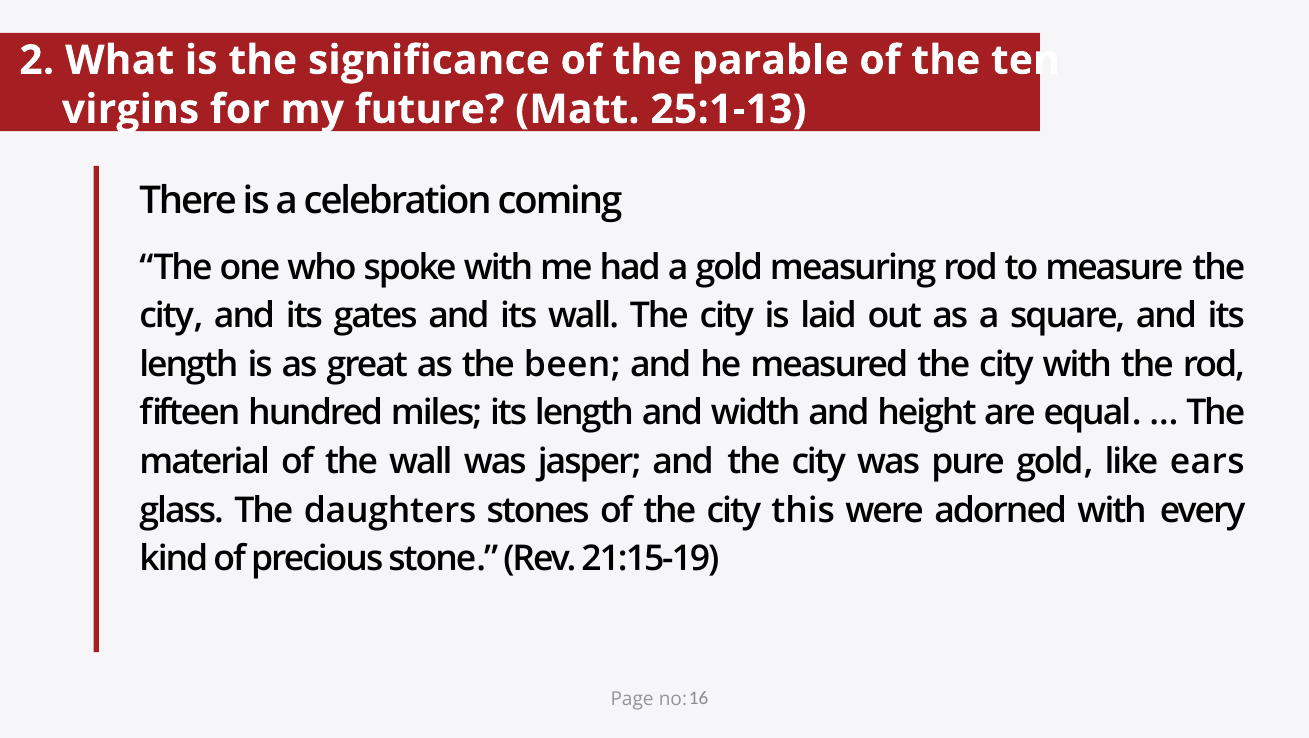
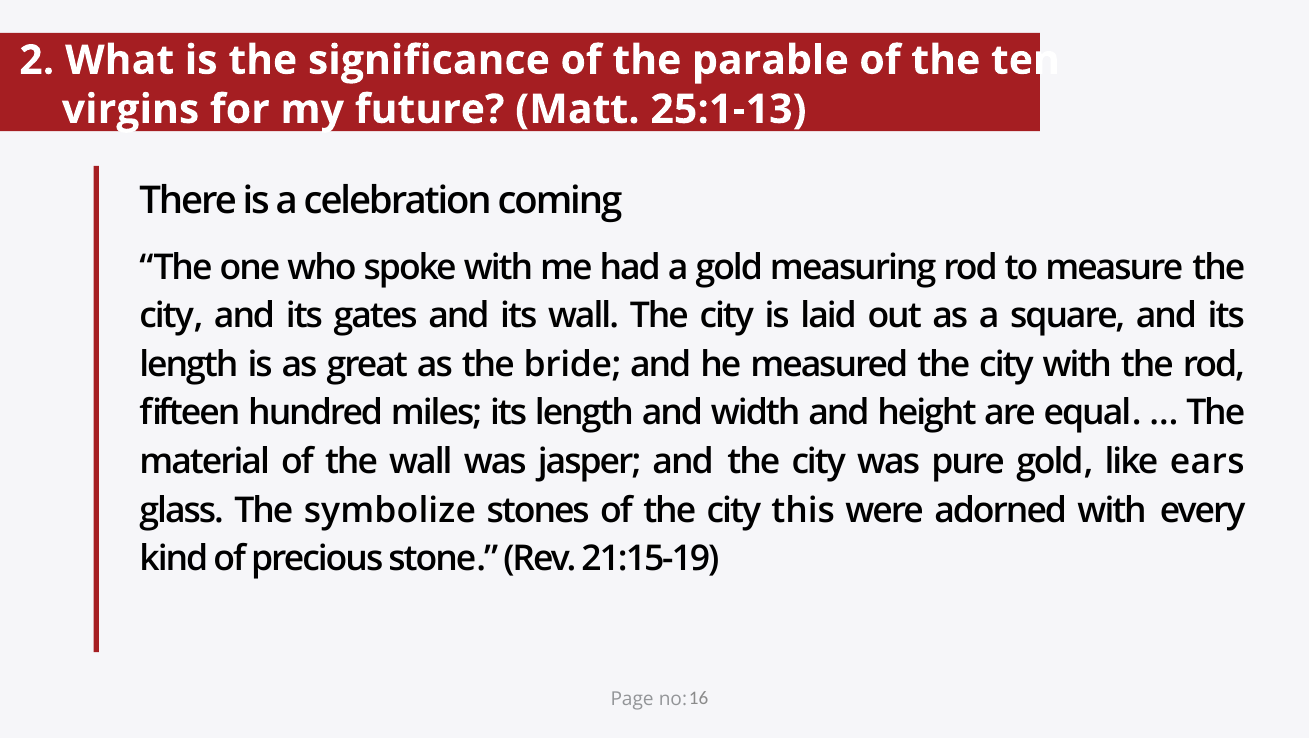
been: been -> bride (573, 365)
daughters: daughters -> symbolize (390, 510)
